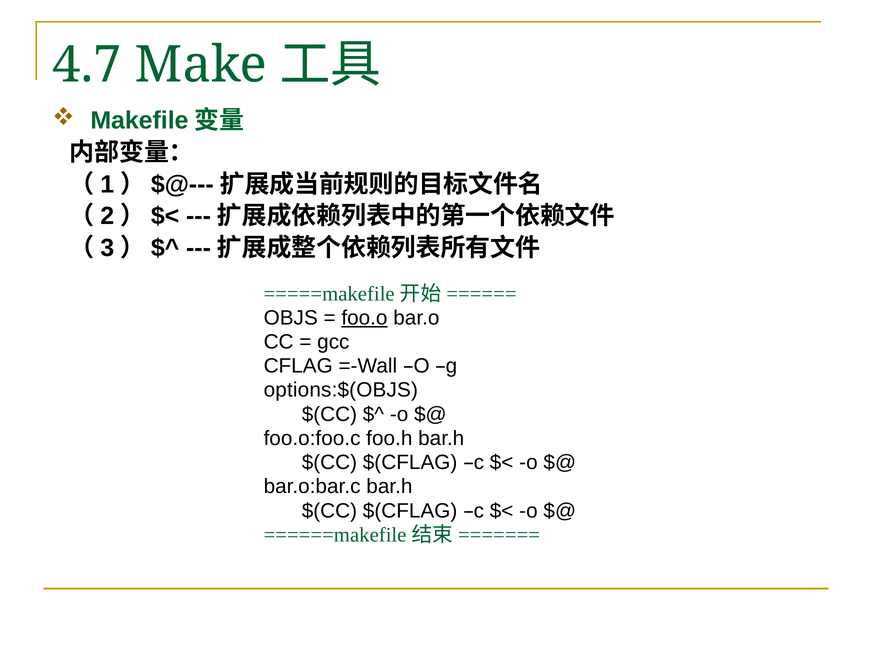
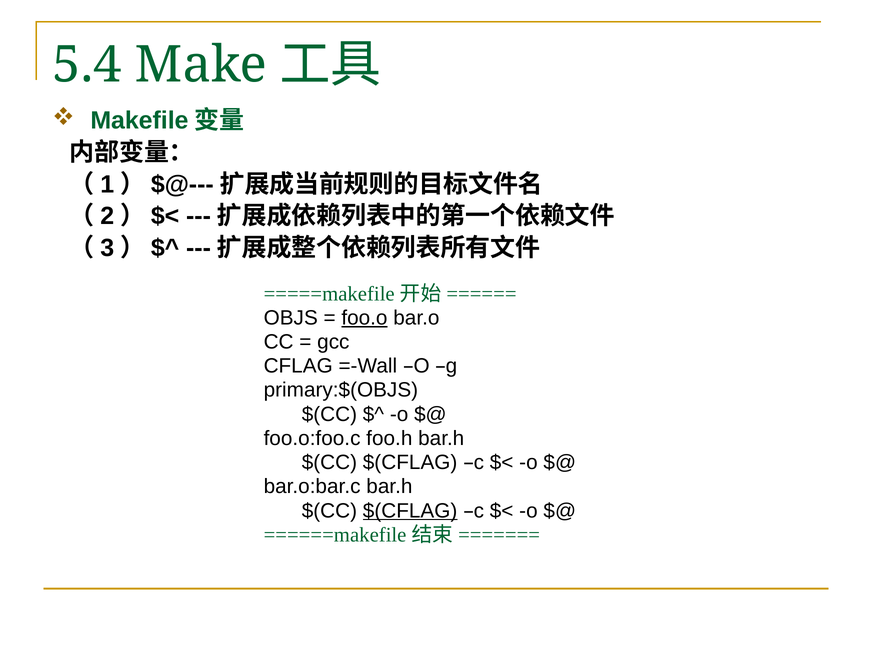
4.7: 4.7 -> 5.4 (87, 65)
options:$(OBJS: options:$(OBJS -> primary:$(OBJS (341, 390)
$(CFLAG underline: none -> present (410, 511)
